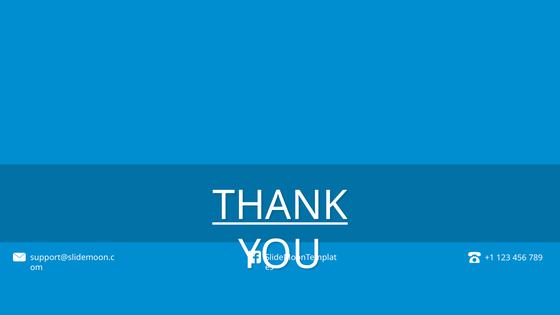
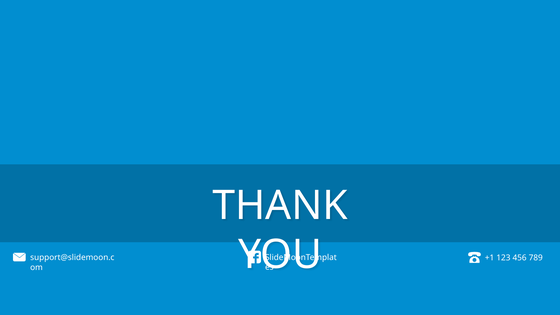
THANK underline: present -> none (280, 206)
